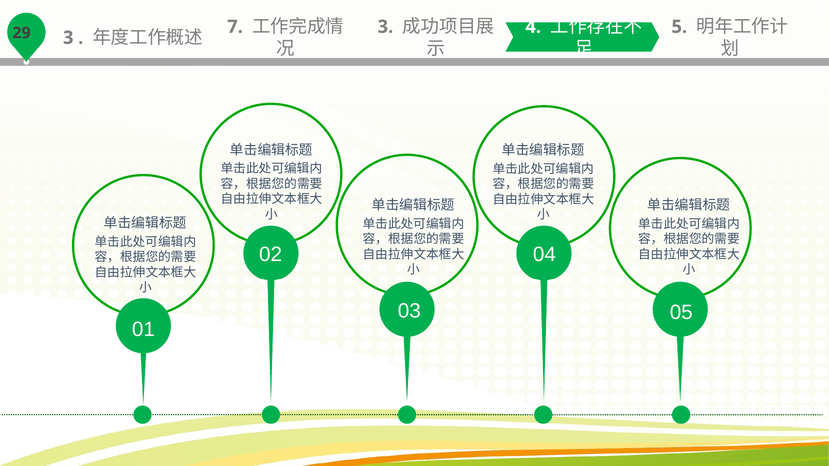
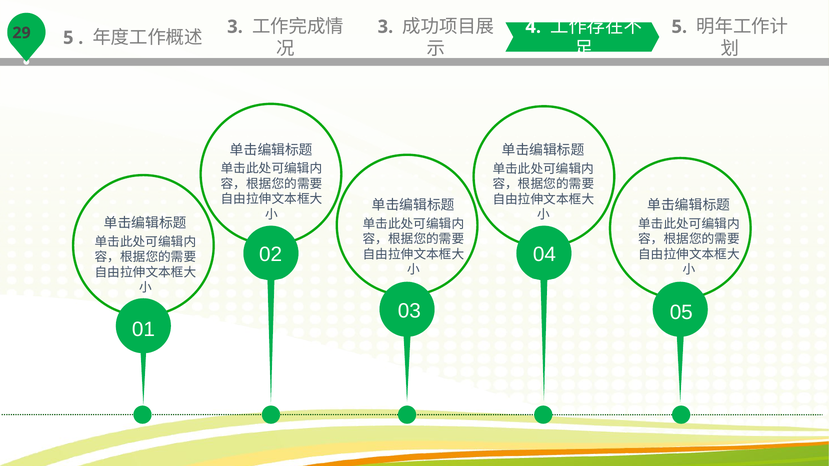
3: 3 -> 5 (68, 38)
7: 7 -> 3 (235, 27)
